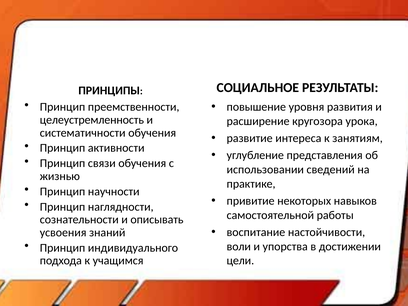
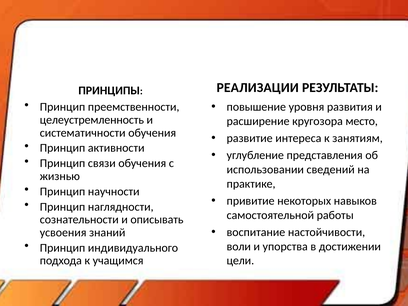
СОЦИАЛЬНОЕ: СОЦИАЛЬНОЕ -> РЕАЛИЗАЦИИ (258, 88)
урока: урока -> место (362, 121)
